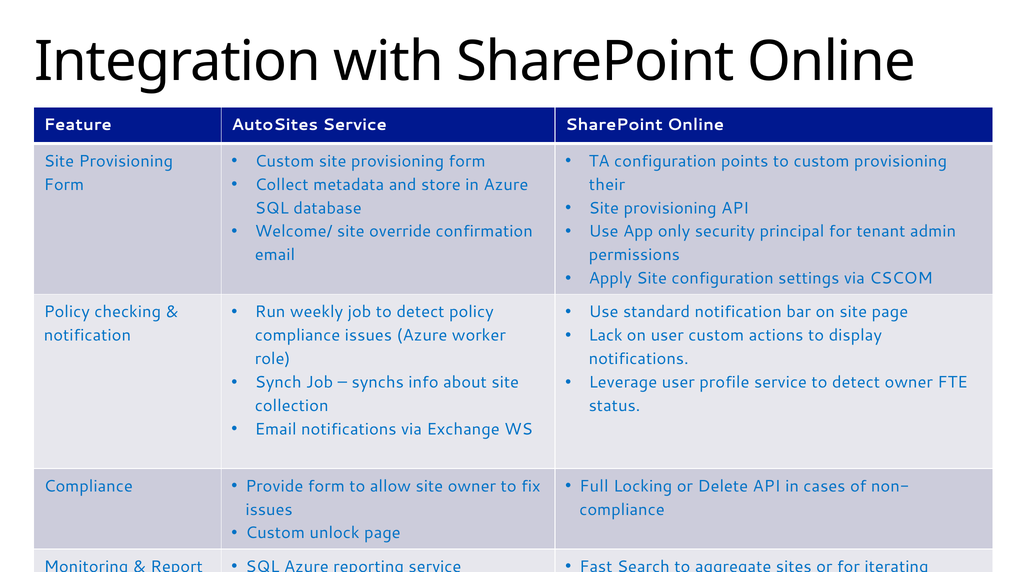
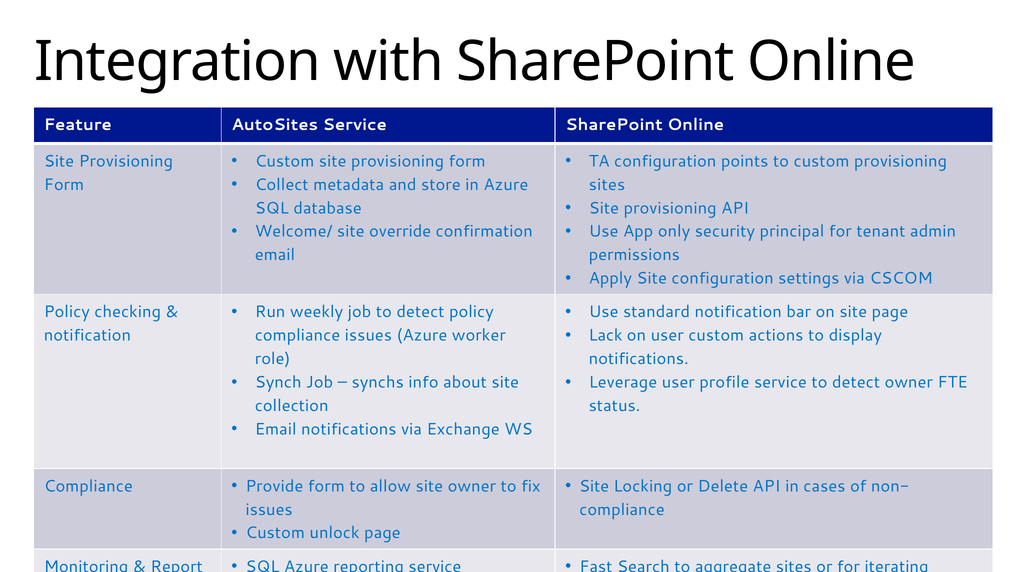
their: their -> sites (607, 185)
Full: Full -> Site (594, 487)
